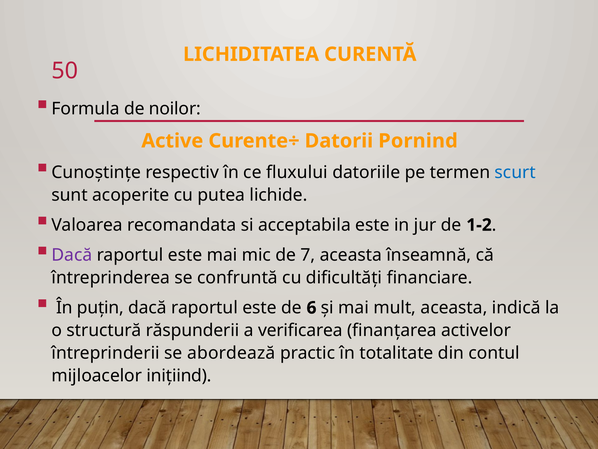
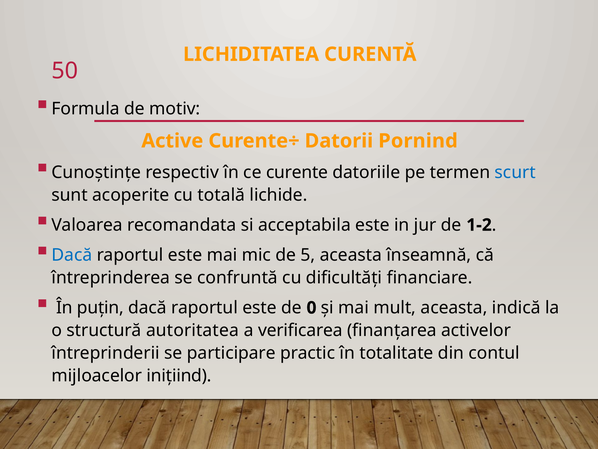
noilor: noilor -> motiv (175, 109)
fluxului: fluxului -> curente (297, 172)
putea: putea -> totală (221, 195)
Dacă colour: purple -> blue (72, 255)
7: 7 -> 5 (308, 255)
6: 6 -> 0 (312, 308)
răspunderii: răspunderii -> autoritatea (192, 330)
abordează: abordează -> participare (231, 353)
